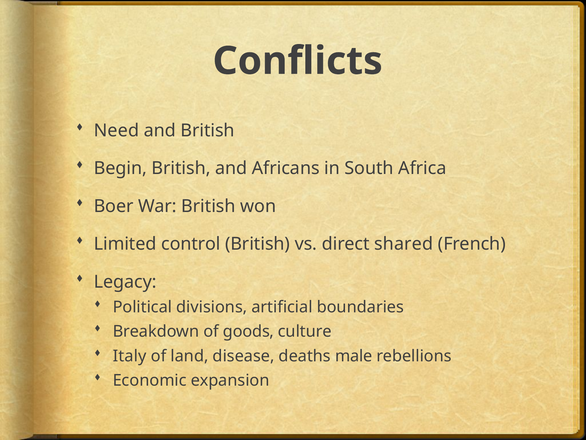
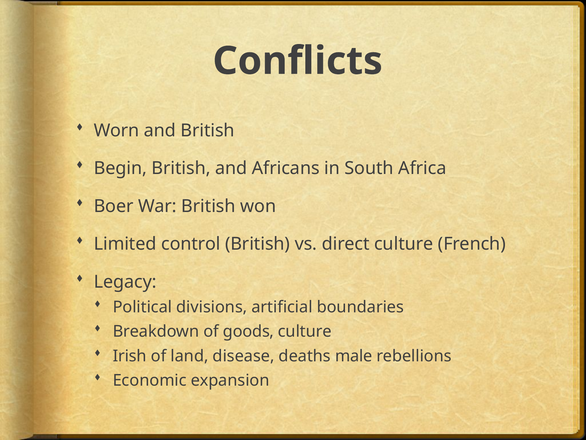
Need: Need -> Worn (117, 130)
direct shared: shared -> culture (404, 244)
Italy: Italy -> Irish (130, 356)
